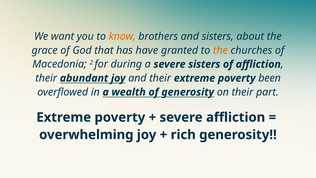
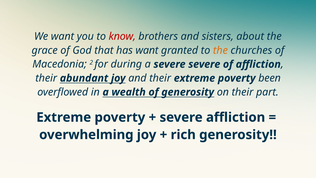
know colour: orange -> red (122, 36)
has have: have -> want (147, 50)
severe sisters: sisters -> severe (204, 64)
